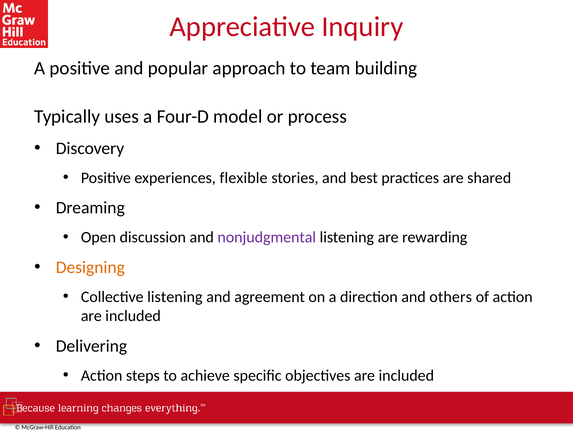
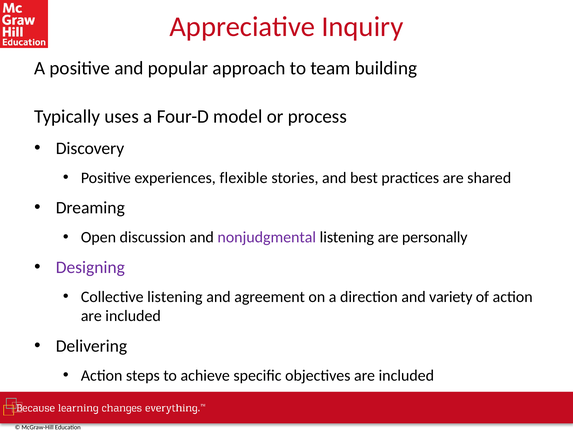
rewarding: rewarding -> personally (435, 237)
Designing colour: orange -> purple (90, 267)
others: others -> variety (451, 297)
